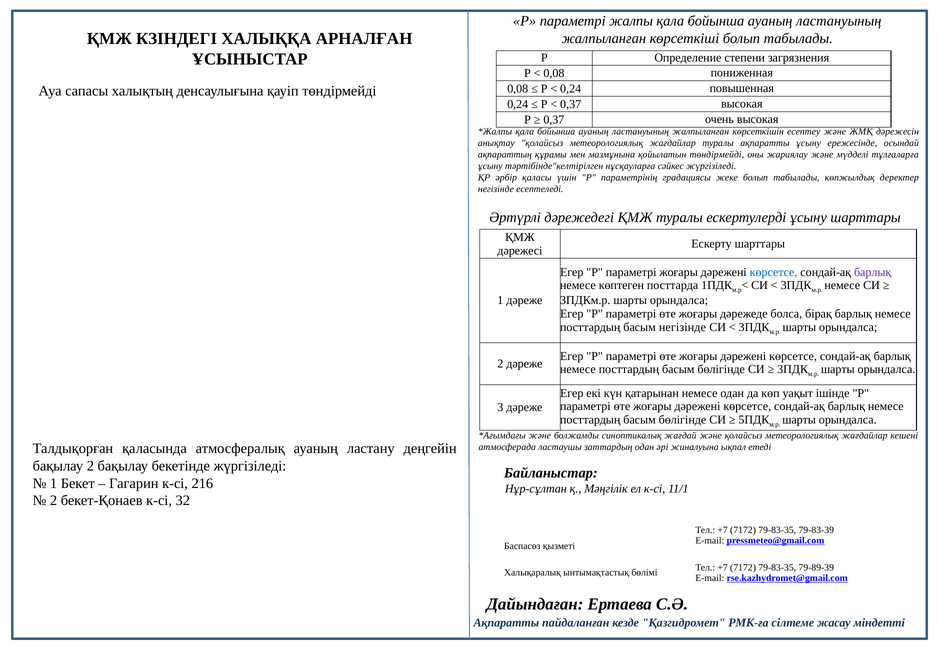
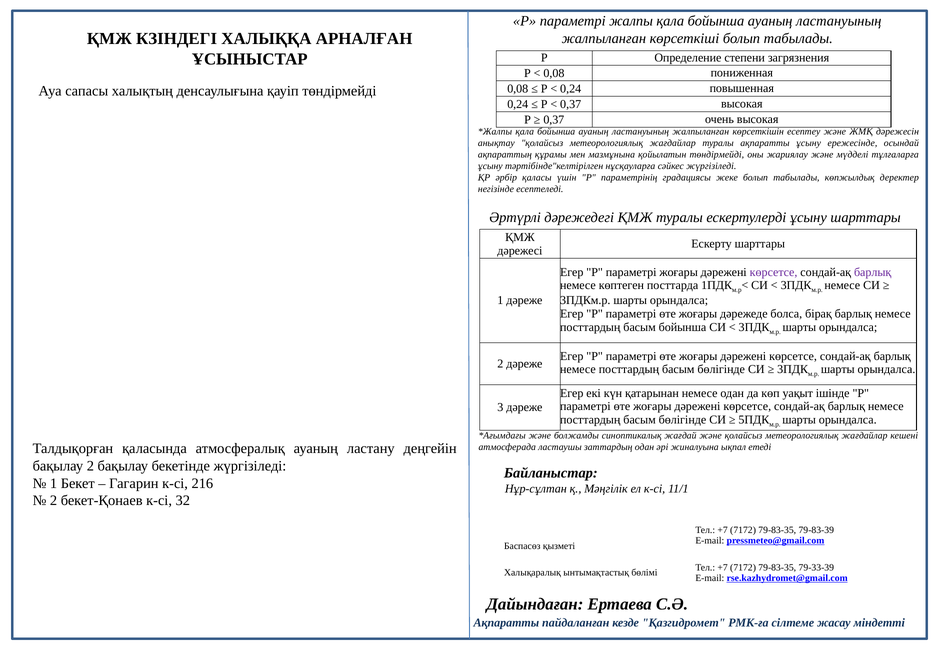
көрсетсе colour: blue -> purple (774, 272)
басым негізінде: негізінде -> бойынша (682, 327)
79-89-39: 79-89-39 -> 79-33-39 (816, 568)
